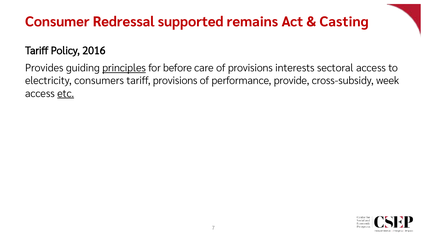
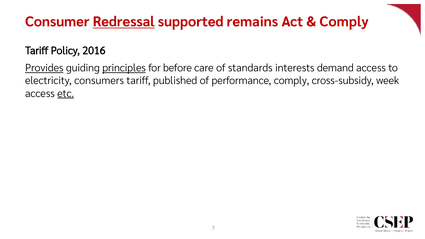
Redressal underline: none -> present (124, 22)
Casting: Casting -> Comply (344, 22)
Provides underline: none -> present (44, 68)
of provisions: provisions -> standards (250, 68)
sectoral: sectoral -> demand (335, 68)
tariff provisions: provisions -> published (175, 81)
performance provide: provide -> comply (292, 81)
